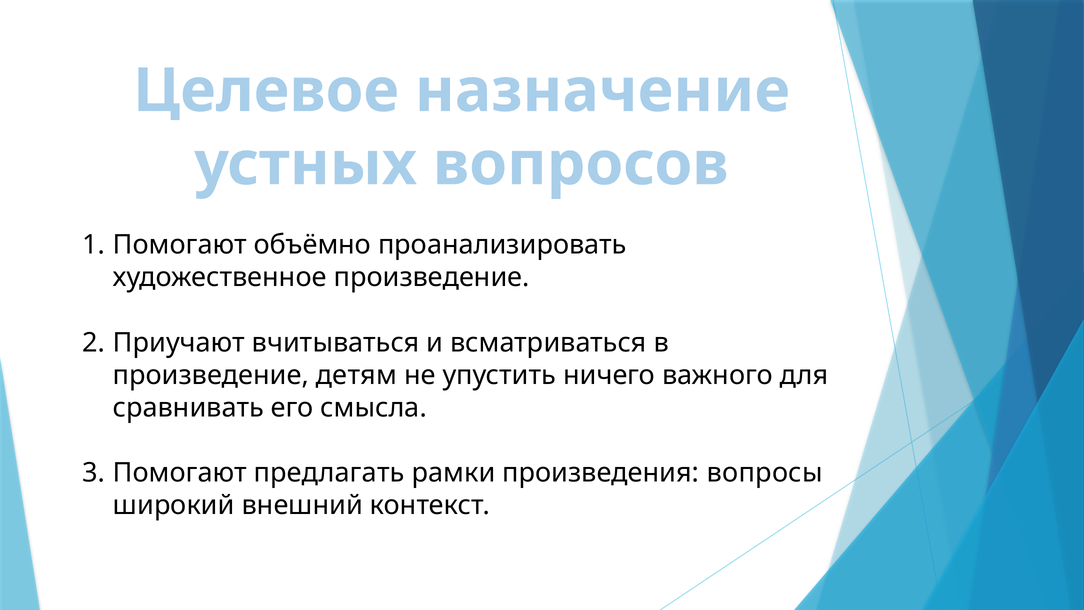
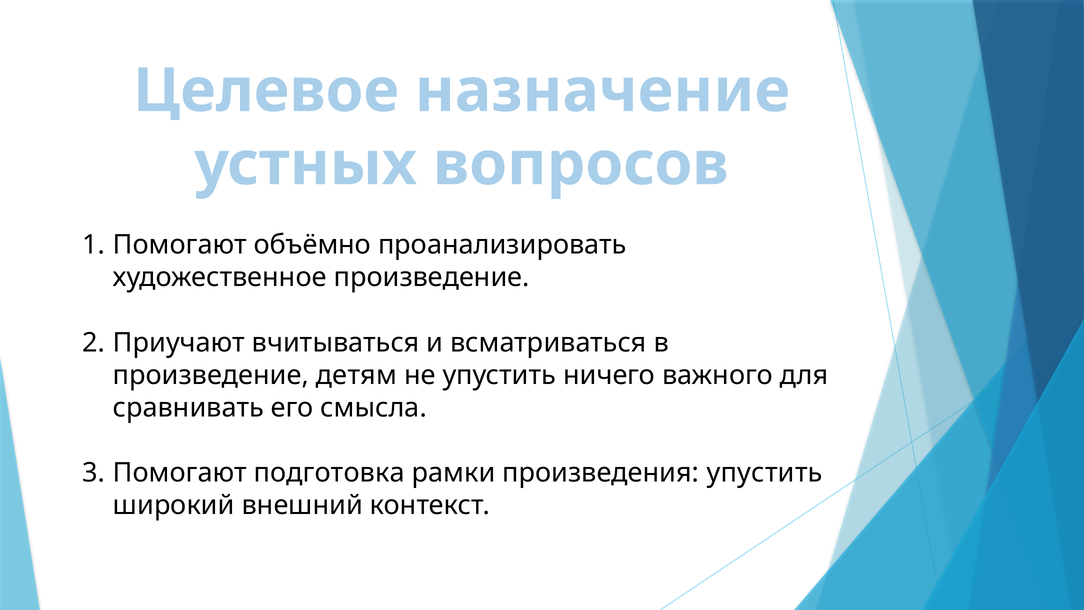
предлагать: предлагать -> подготовка (329, 473)
произведения вопросы: вопросы -> упустить (765, 473)
